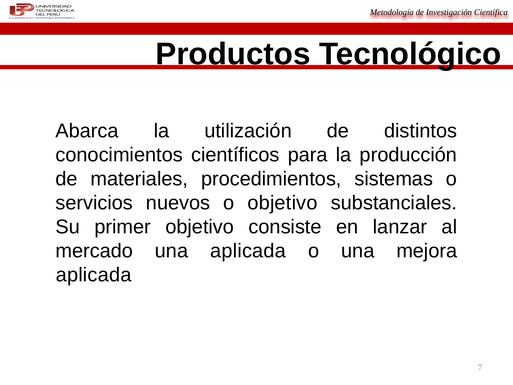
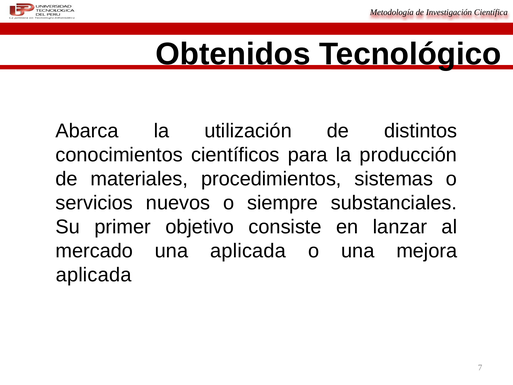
Productos: Productos -> Obtenidos (233, 54)
o objetivo: objetivo -> siempre (283, 203)
